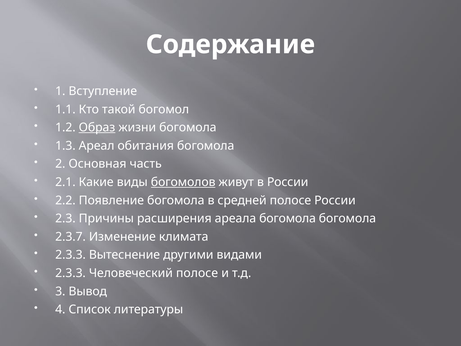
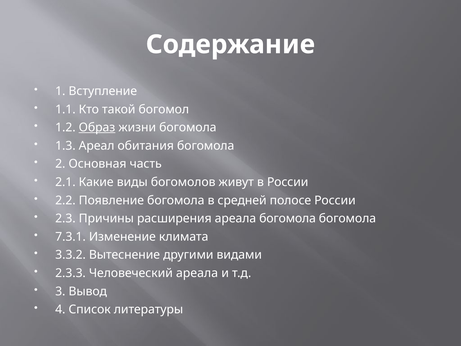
богомолов underline: present -> none (183, 182)
2.3.7: 2.3.7 -> 7.3.1 (71, 237)
2.3.3: 2.3.3 -> 3.3.2 (71, 255)
Человеческий полосе: полосе -> ареала (197, 273)
